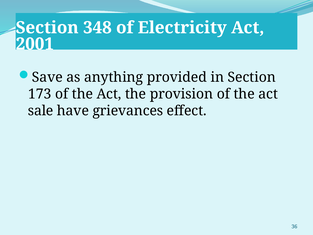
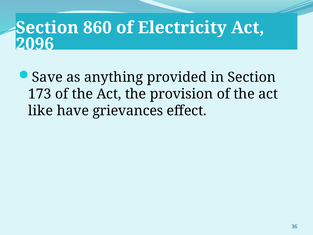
348: 348 -> 860 (97, 28)
2001: 2001 -> 2096 (35, 44)
sale: sale -> like (41, 111)
